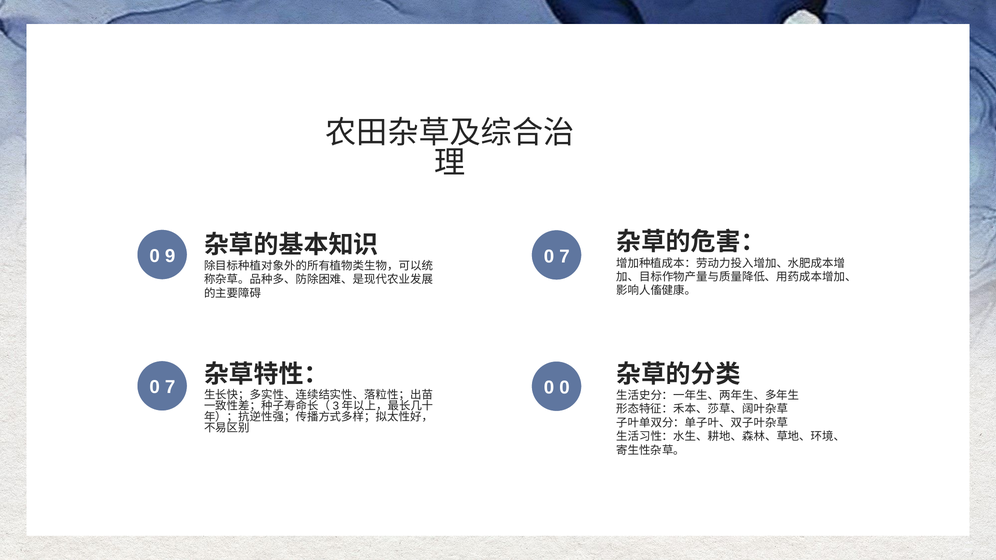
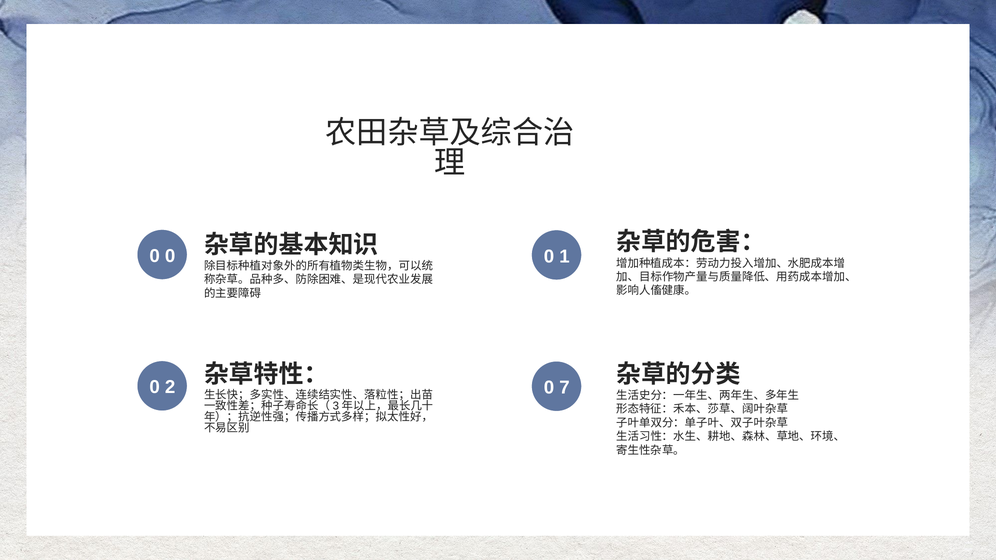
9: 9 -> 0 (170, 256)
7: 7 -> 1 (565, 257)
7: 7 -> 2 (170, 387)
0 0: 0 -> 7 (565, 388)
